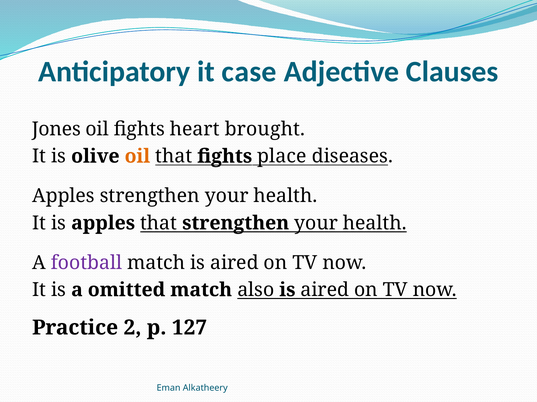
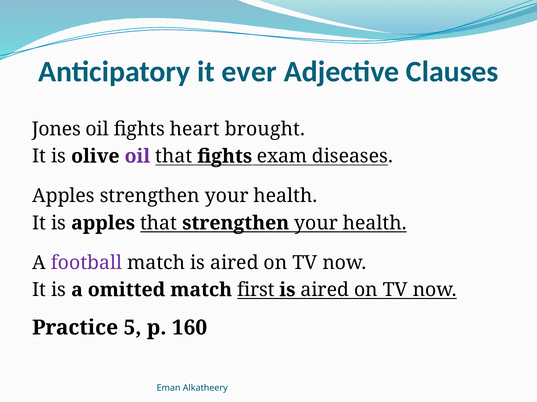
case: case -> ever (249, 72)
oil colour: orange -> purple (137, 157)
place: place -> exam (282, 157)
also: also -> first (256, 290)
2: 2 -> 5 (132, 328)
127: 127 -> 160 (189, 328)
